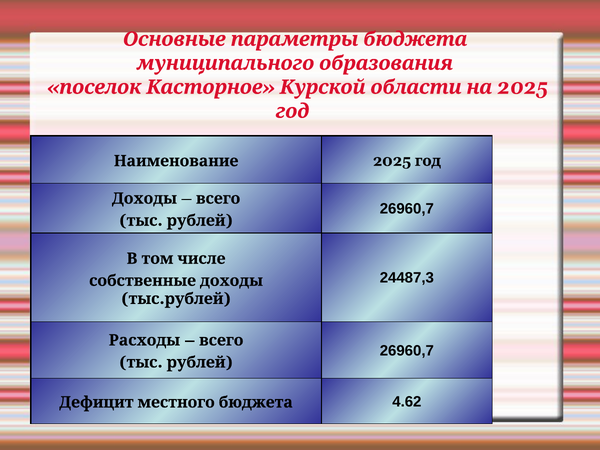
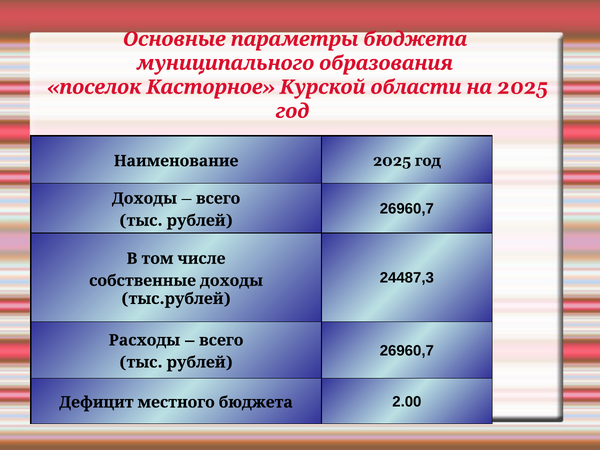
4.62: 4.62 -> 2.00 (407, 402)
